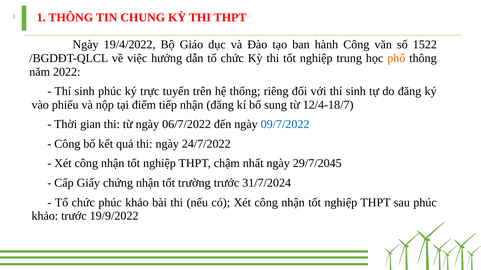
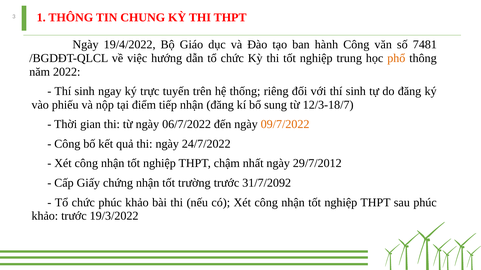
1522: 1522 -> 7481 (425, 45)
sinh phúc: phúc -> ngay (110, 91)
12/4-18/7: 12/4-18/7 -> 12/3-18/7 (328, 105)
09/7/2022 colour: blue -> orange (285, 125)
29/7/2045: 29/7/2045 -> 29/7/2012 (317, 164)
31/7/2024: 31/7/2024 -> 31/7/2092 (267, 183)
19/9/2022: 19/9/2022 -> 19/3/2022 (114, 216)
